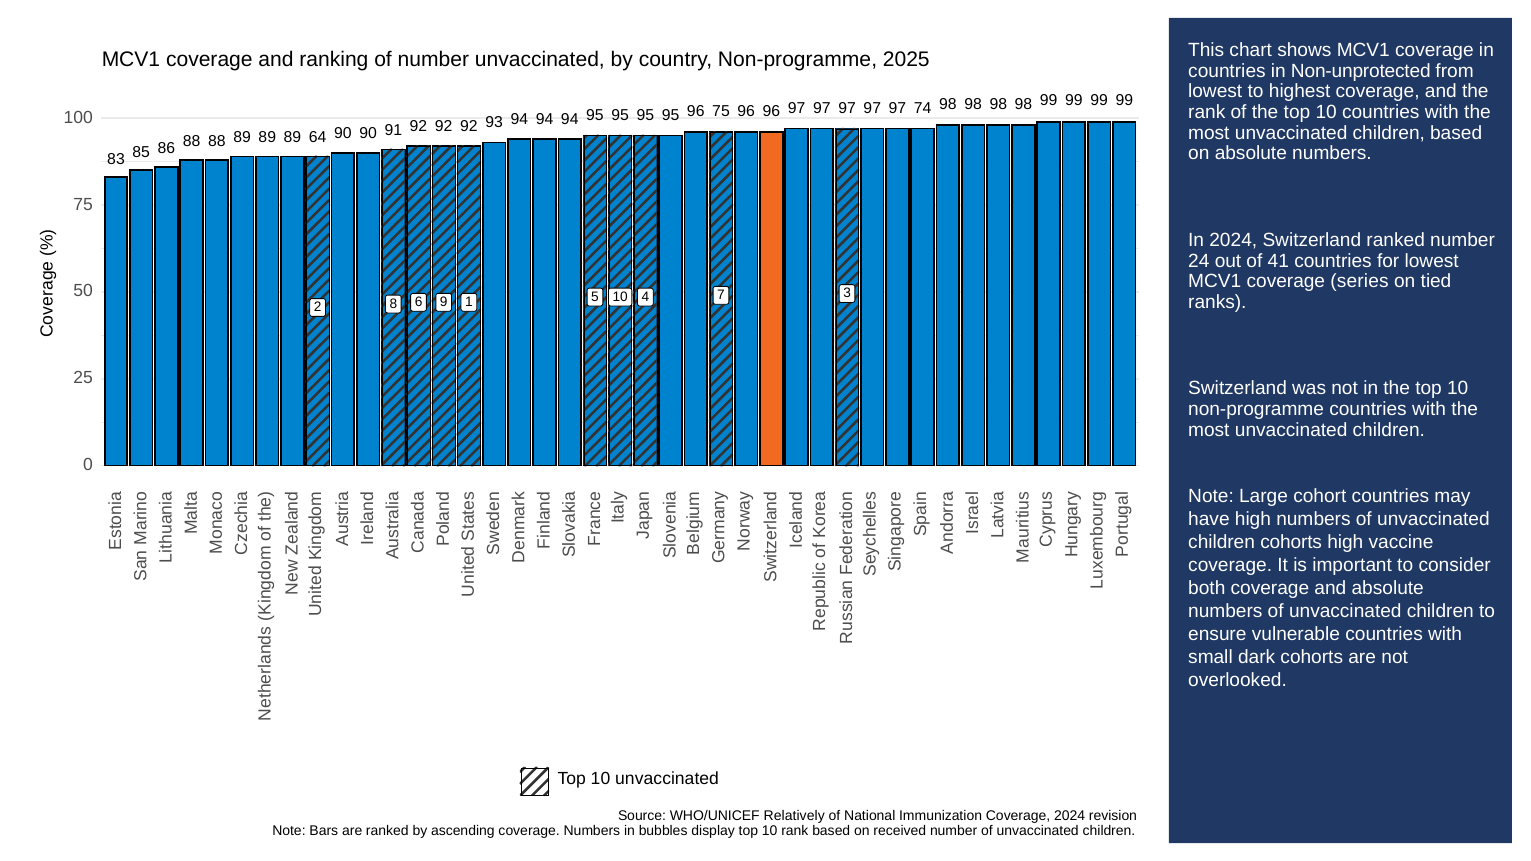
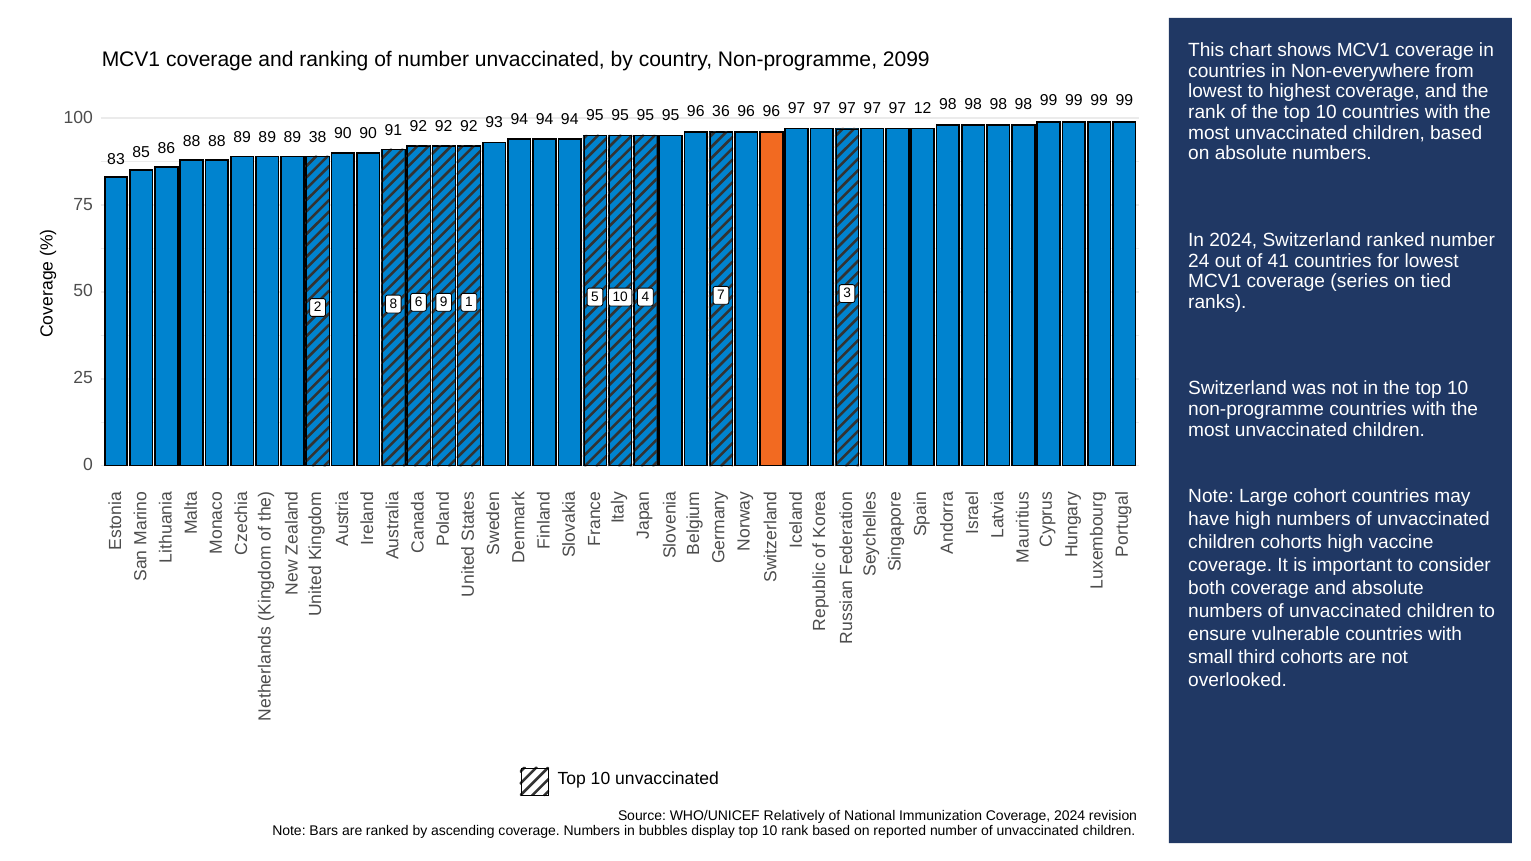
2025: 2025 -> 2099 (906, 59)
Non-unprotected: Non-unprotected -> Non-everywhere (1361, 71)
74: 74 -> 12 (923, 108)
95 75: 75 -> 36 (721, 112)
64: 64 -> 38 (318, 137)
dark: dark -> third (1257, 657)
received: received -> reported (900, 831)
